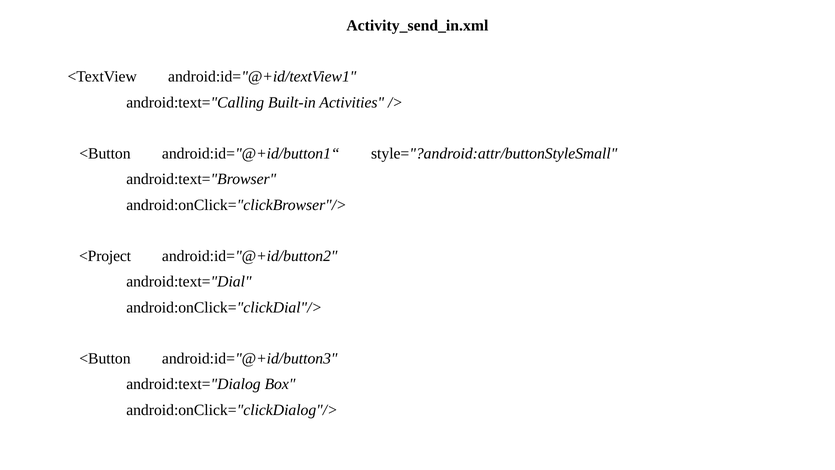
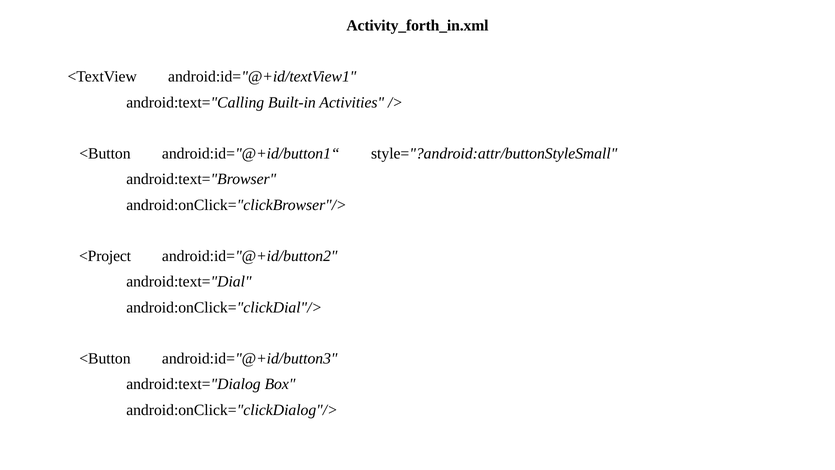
Activity_send_in.xml: Activity_send_in.xml -> Activity_forth_in.xml (417, 26)
